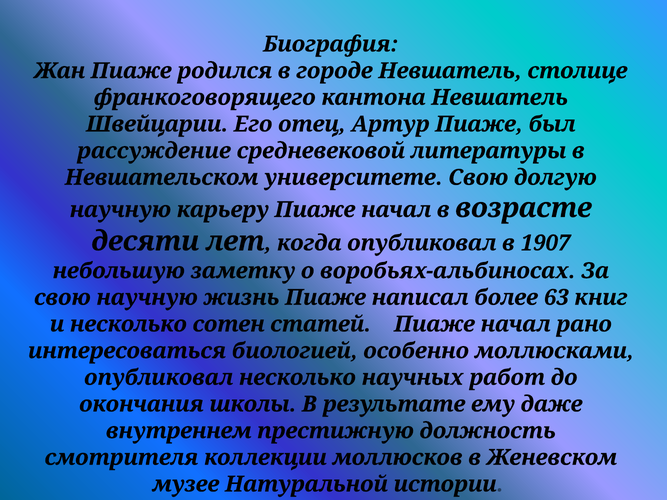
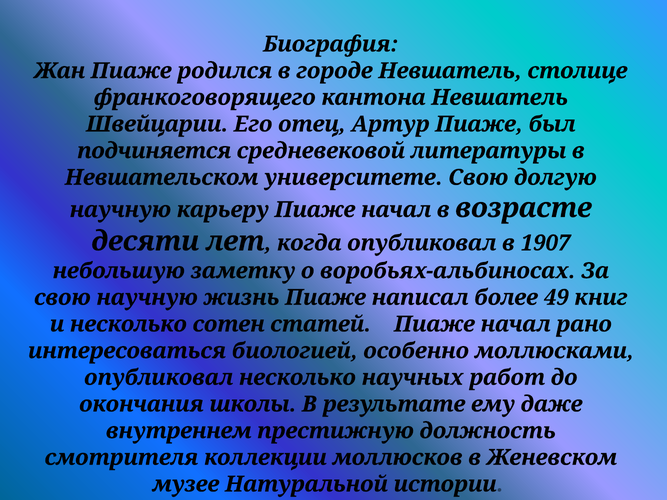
рассуждение: рассуждение -> подчиняется (154, 151)
63: 63 -> 49 (556, 298)
